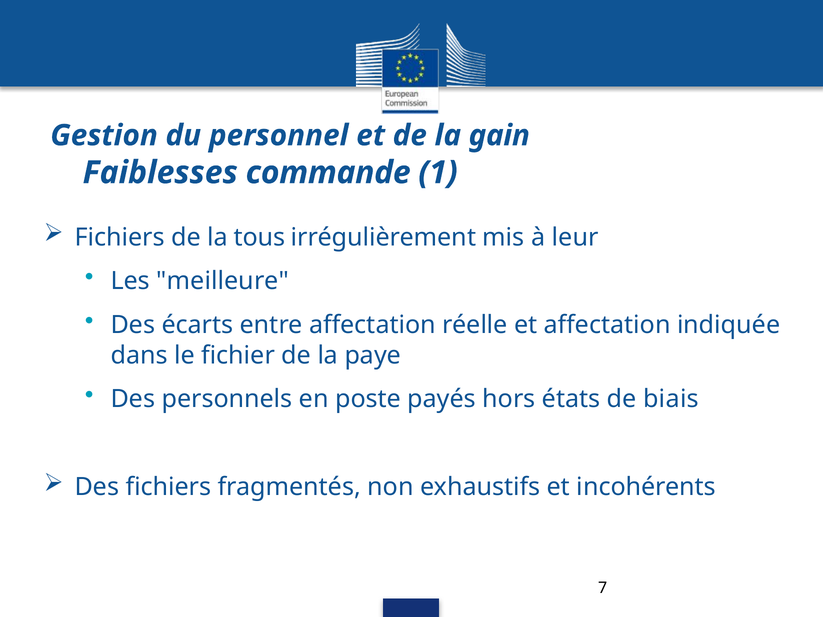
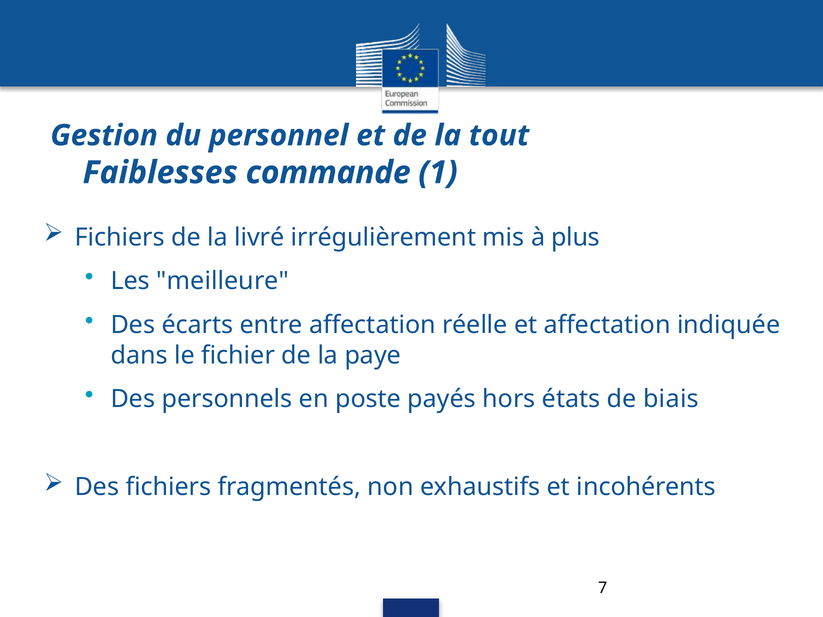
gain: gain -> tout (499, 136)
tous: tous -> livré (259, 237)
leur: leur -> plus (575, 237)
